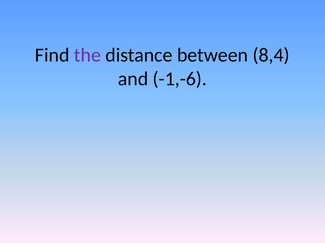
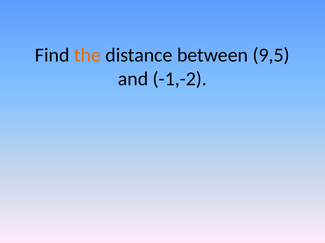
the colour: purple -> orange (87, 55)
8,4: 8,4 -> 9,5 (271, 55)
-1,-6: -1,-6 -> -1,-2 (180, 79)
